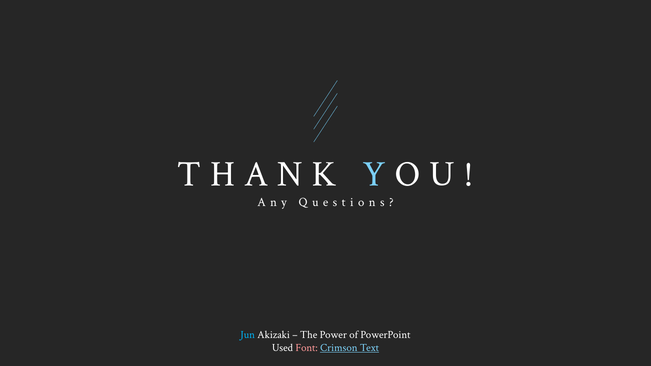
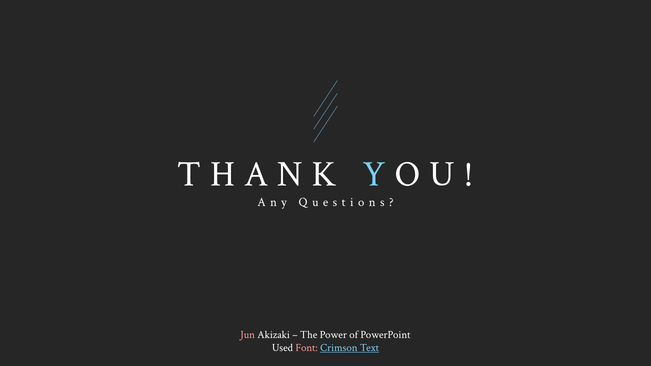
Jun colour: light blue -> pink (248, 335)
